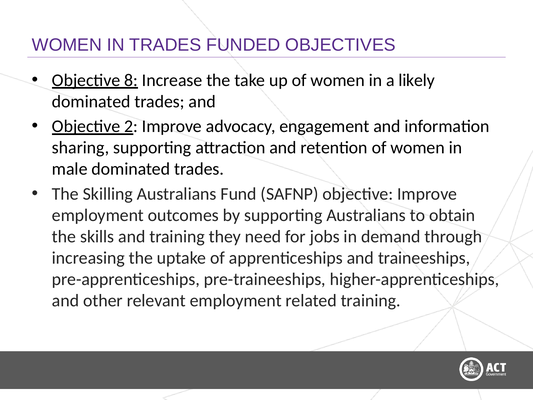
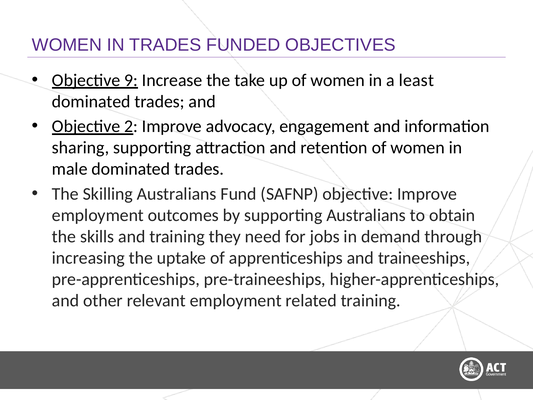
8: 8 -> 9 (131, 80)
likely: likely -> least (416, 80)
